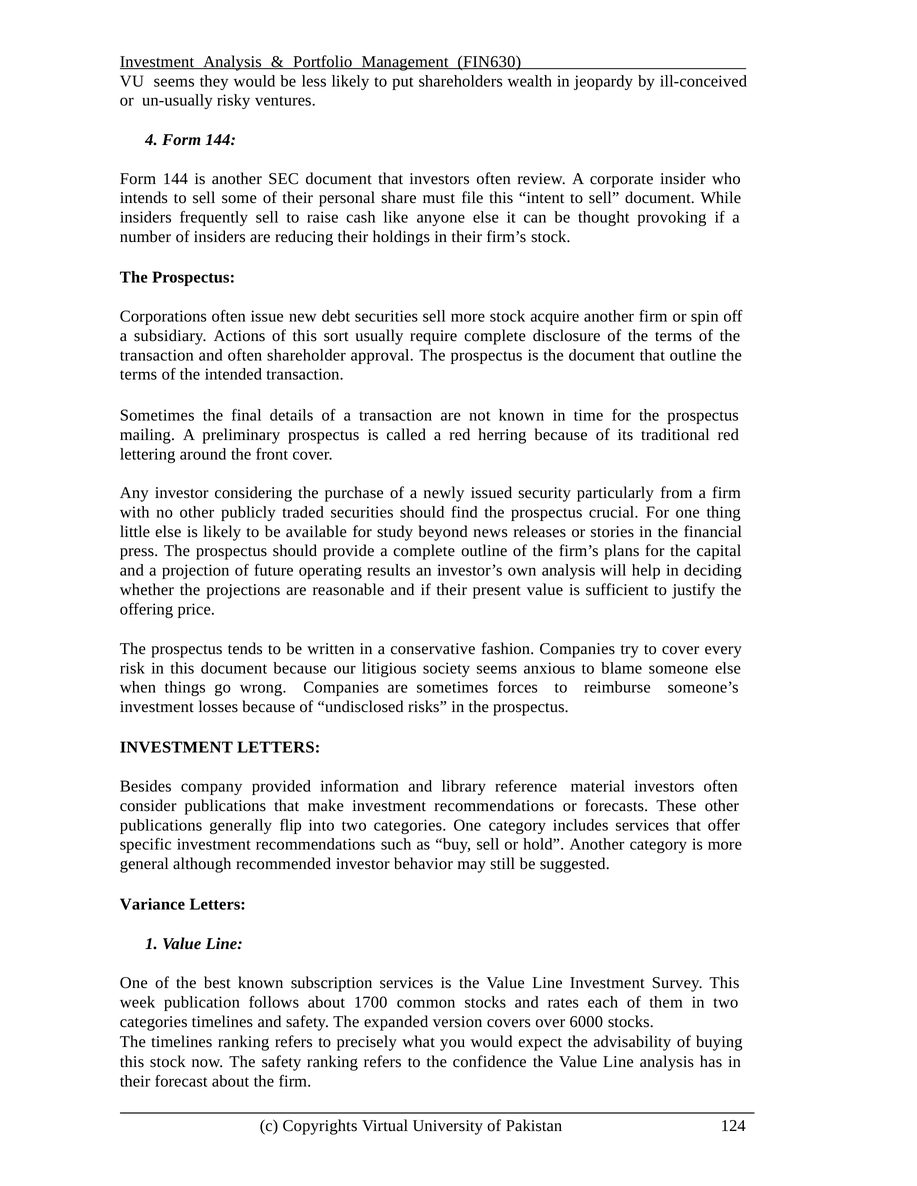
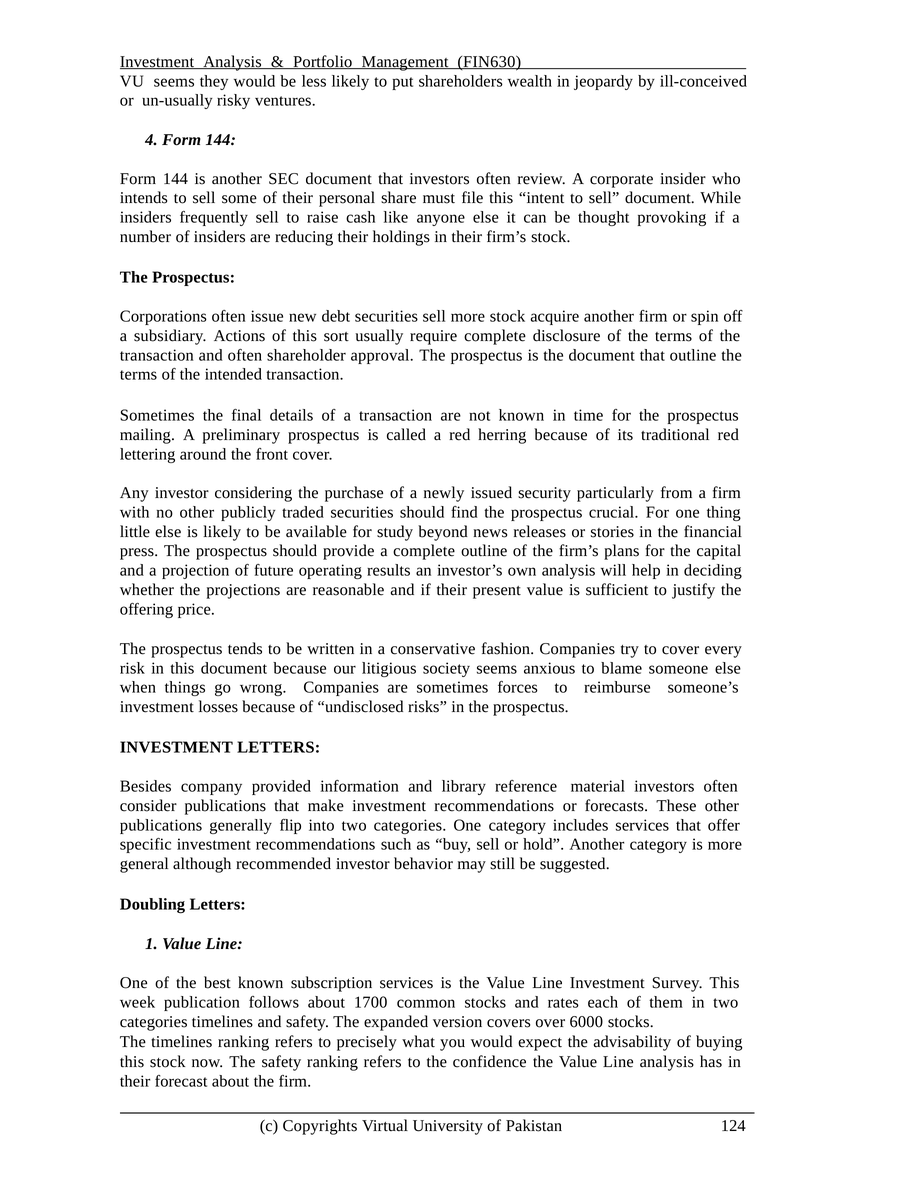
Variance: Variance -> Doubling (152, 905)
